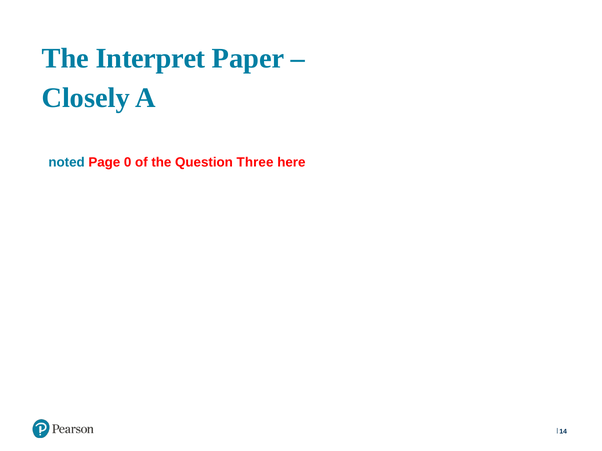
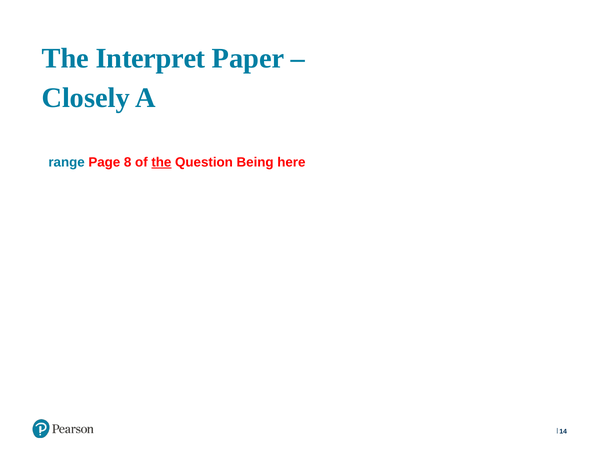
noted: noted -> range (67, 163)
0: 0 -> 8 (128, 163)
the underline: none -> present (161, 163)
Three: Three -> Being (255, 163)
